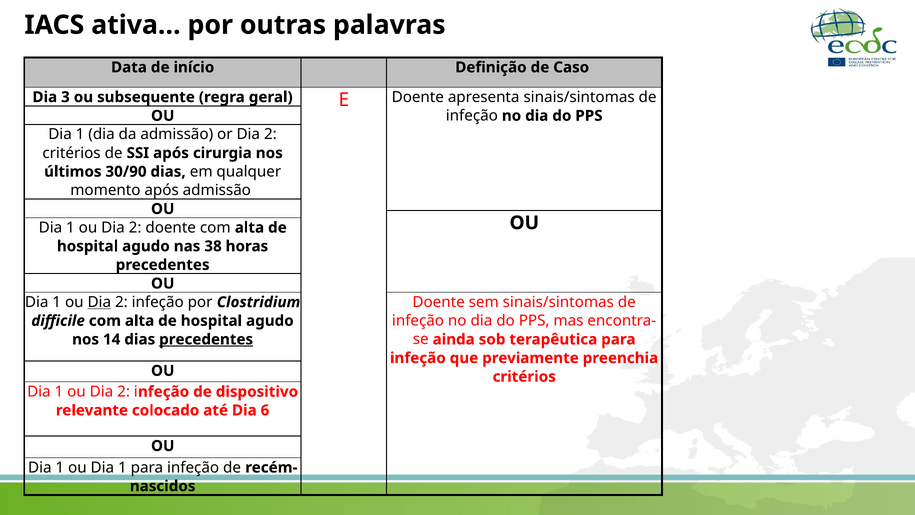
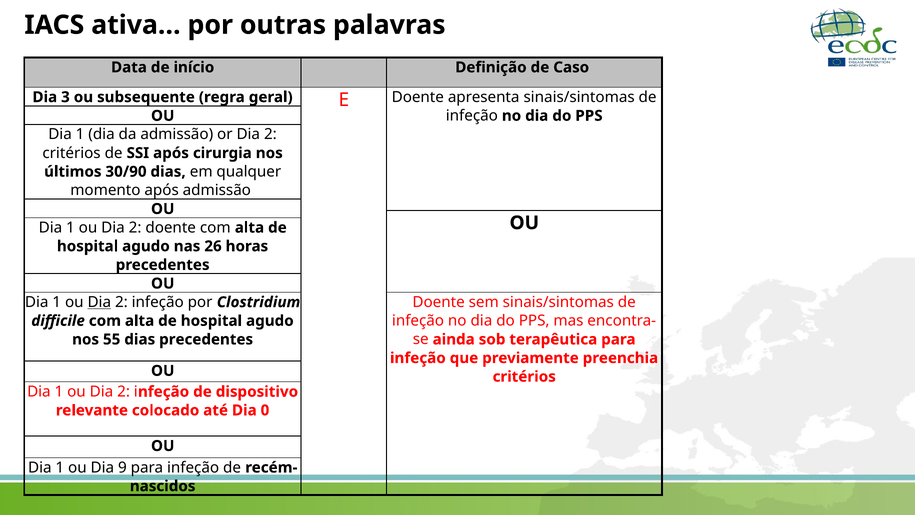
38: 38 -> 26 (213, 246)
14: 14 -> 55 (112, 339)
precedentes underline: present -> none (206, 339)
6: 6 -> 0 (265, 410)
1 ou Dia 1: 1 -> 9 (122, 467)
